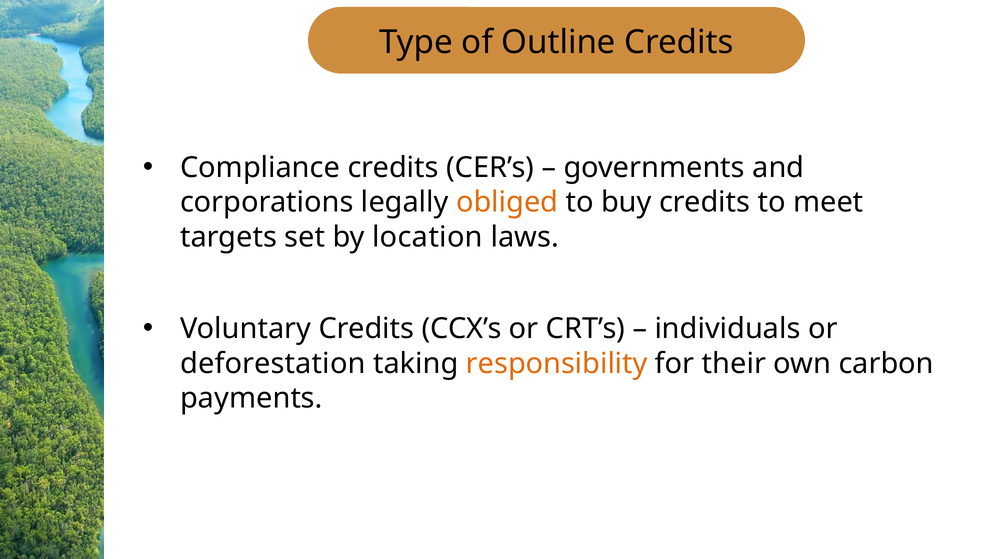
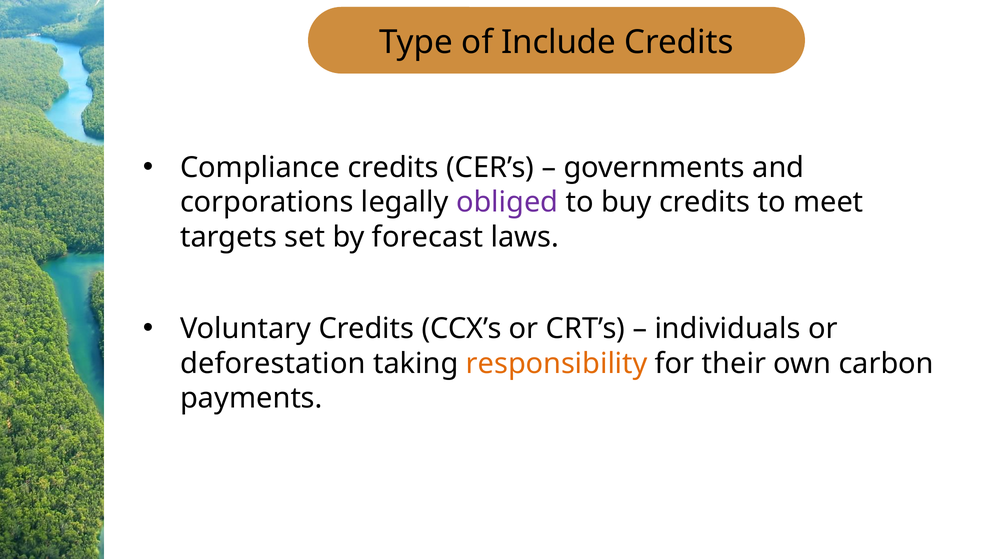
Outline: Outline -> Include (559, 43)
obliged colour: orange -> purple (507, 202)
location: location -> forecast (428, 237)
